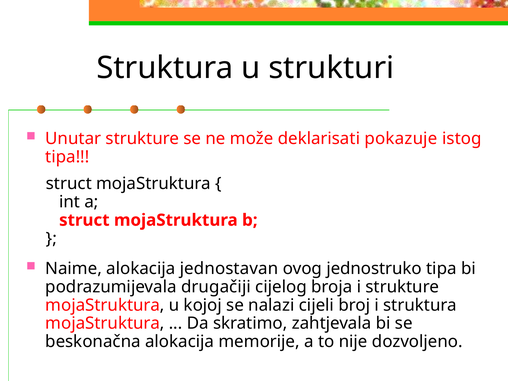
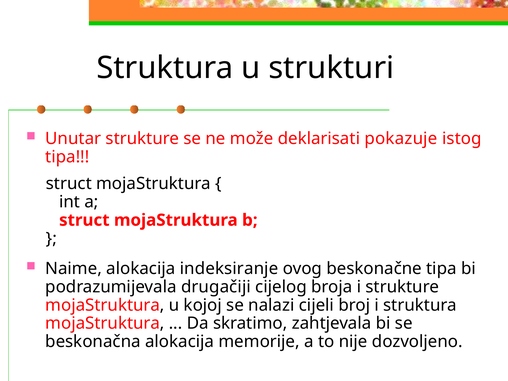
jednostavan: jednostavan -> indeksiranje (229, 269)
jednostruko: jednostruko -> beskonačne (374, 269)
